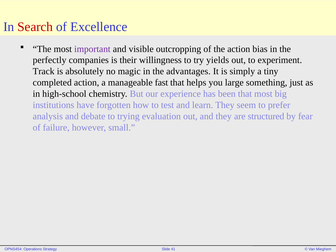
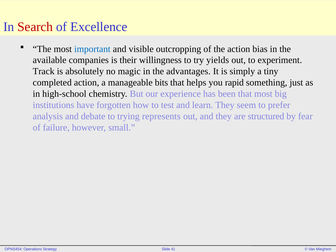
important colour: purple -> blue (92, 49)
perfectly: perfectly -> available (50, 60)
fast: fast -> bits (161, 83)
large: large -> rapid (234, 83)
evaluation: evaluation -> represents (161, 116)
